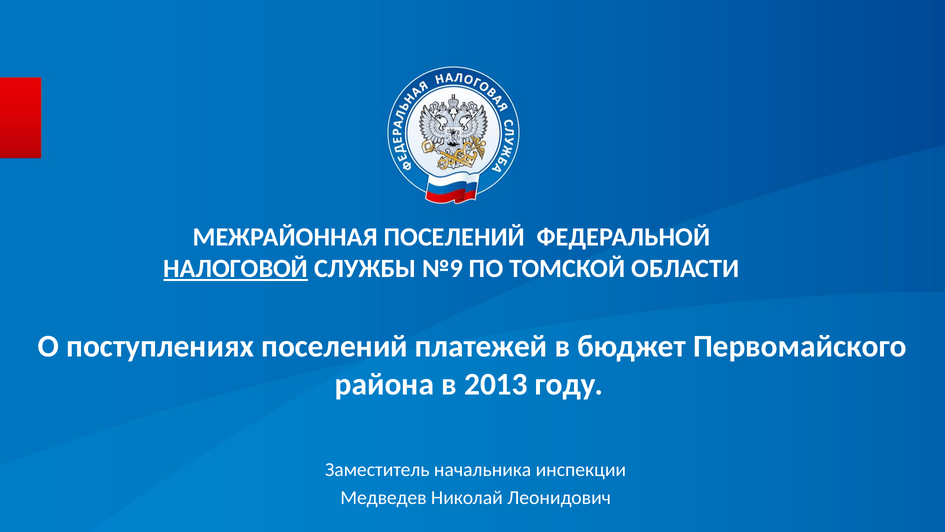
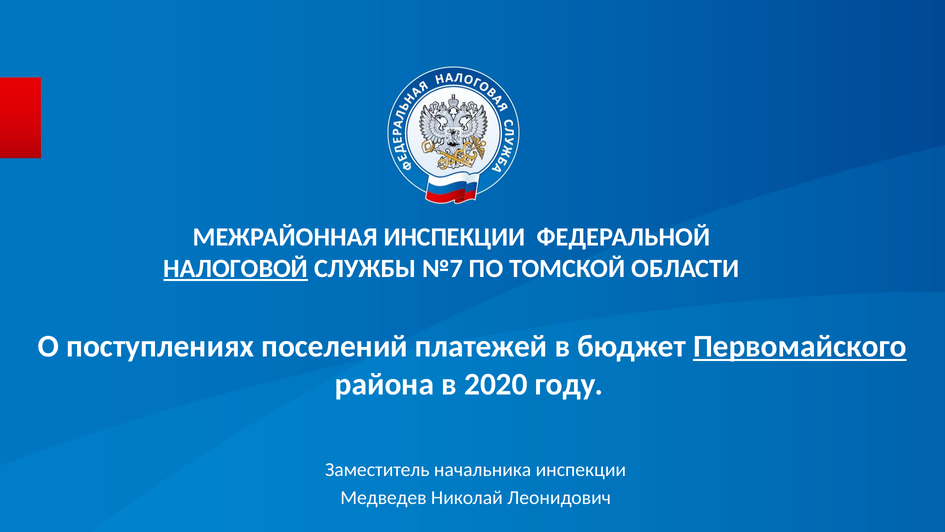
МЕЖРАЙОННАЯ ПОСЕЛЕНИЙ: ПОСЕЛЕНИЙ -> ИНСПЕКЦИИ (454, 237)
№9: №9 -> №7 (443, 269)
Первомайского underline: none -> present (800, 346)
2013: 2013 -> 2020 (496, 384)
